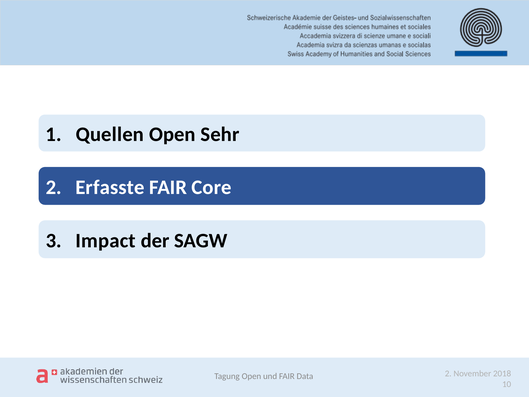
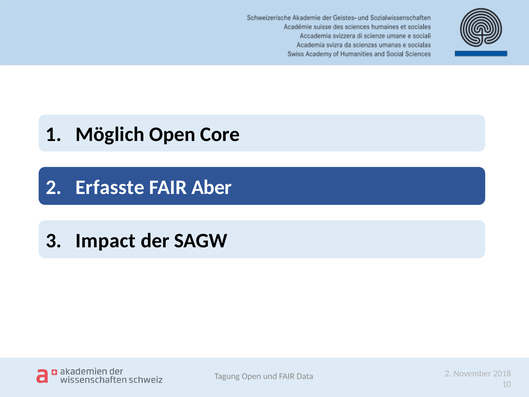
Quellen: Quellen -> Möglich (110, 134)
Sehr: Sehr -> Core (220, 134)
Core: Core -> Aber (212, 187)
